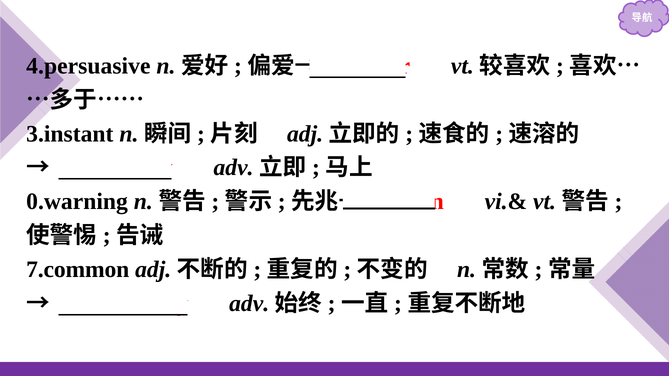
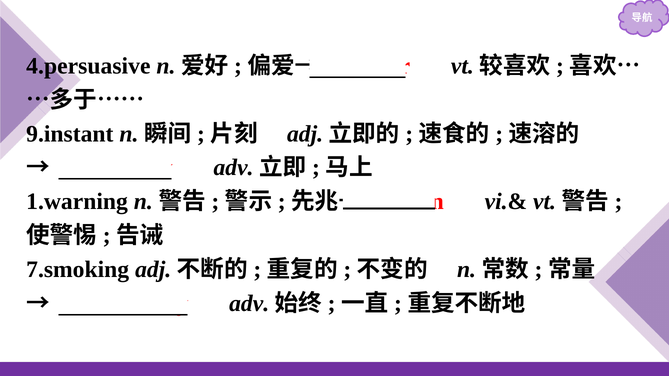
3.instant: 3.instant -> 9.instant (70, 134)
0.warning: 0.warning -> 1.warning (77, 202)
7.common: 7.common -> 7.smoking (78, 270)
